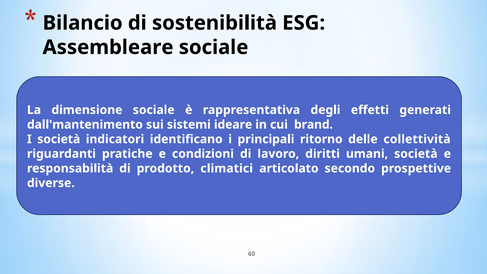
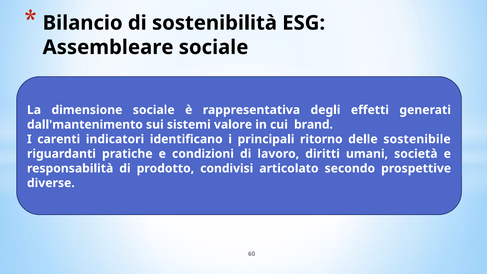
ideare: ideare -> valore (233, 125)
I società: società -> carenti (59, 139)
collettività: collettività -> sostenibile (417, 139)
climatici: climatici -> condivisi (227, 168)
